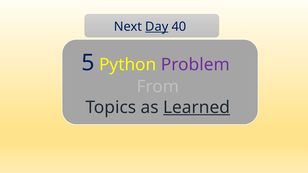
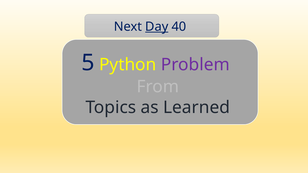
Learned underline: present -> none (197, 108)
